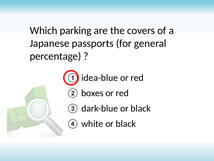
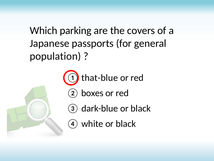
percentage: percentage -> population (55, 56)
idea-blue: idea-blue -> that-blue (100, 78)
